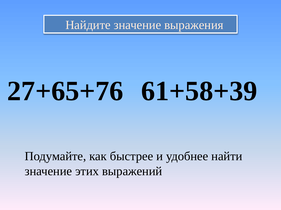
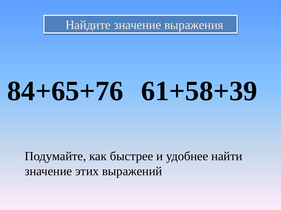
27+65+76: 27+65+76 -> 84+65+76 (65, 91)
